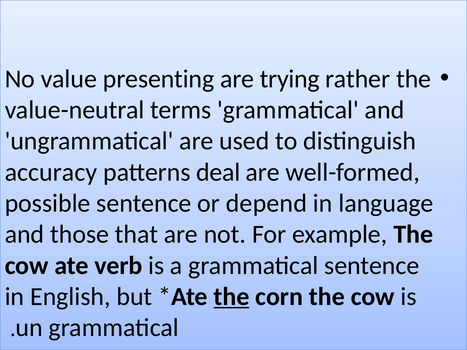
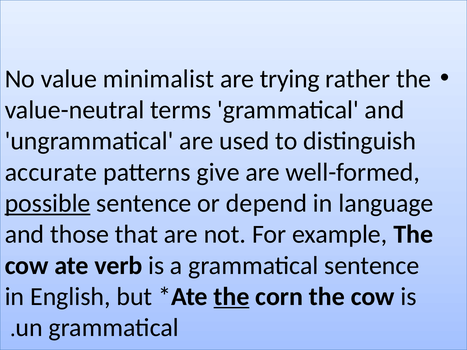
presenting: presenting -> minimalist (158, 79)
accuracy: accuracy -> accurate (51, 172)
deal: deal -> give (218, 172)
possible underline: none -> present (48, 203)
